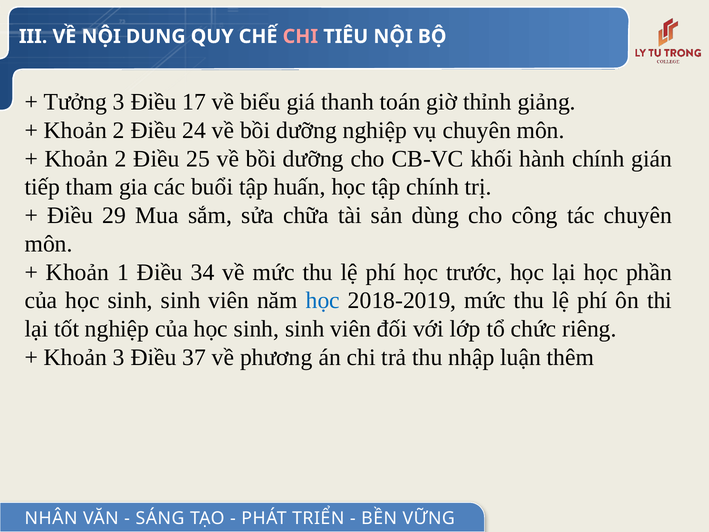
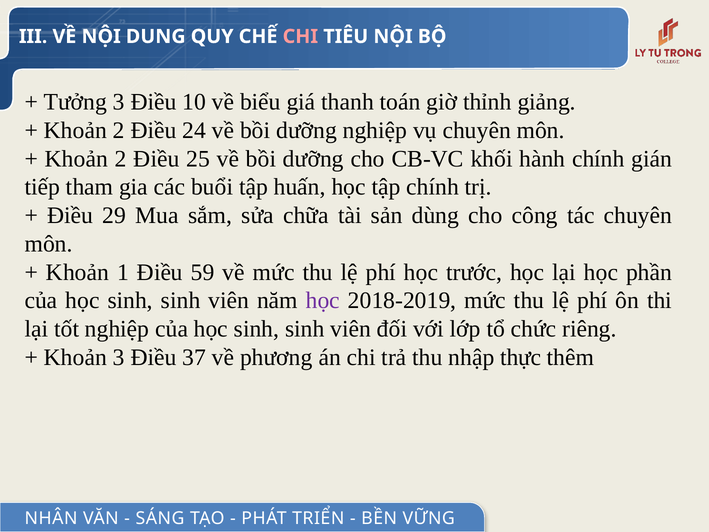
17: 17 -> 10 (194, 102)
34: 34 -> 59 (203, 272)
học colour: blue -> purple (323, 301)
luận: luận -> thực (521, 357)
